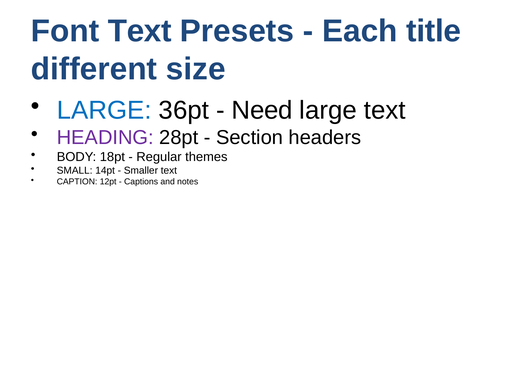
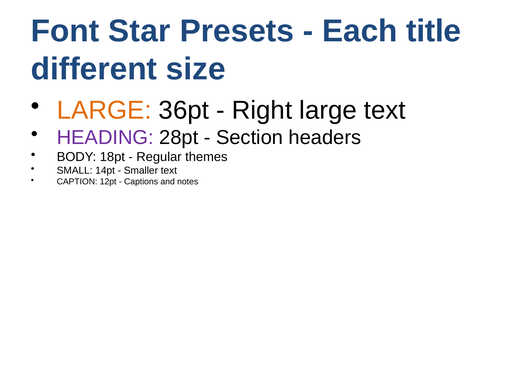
Font Text: Text -> Star (139, 31)
LARGE colour: blue -> orange (104, 110)
Need: Need -> Right (262, 110)
